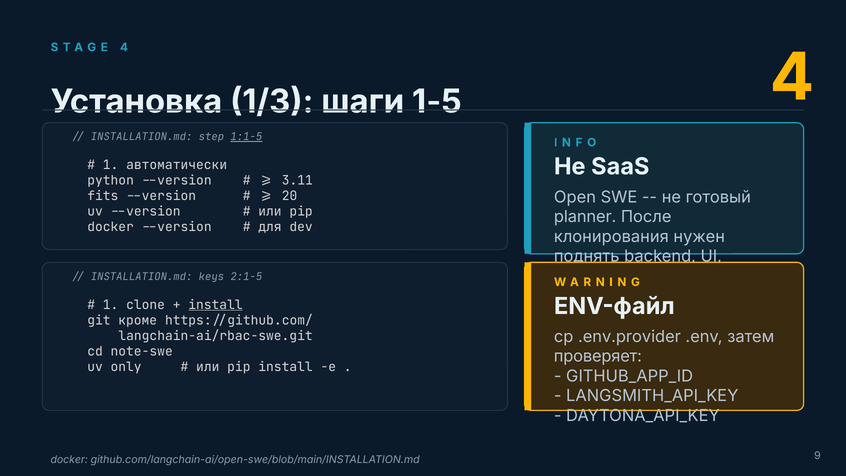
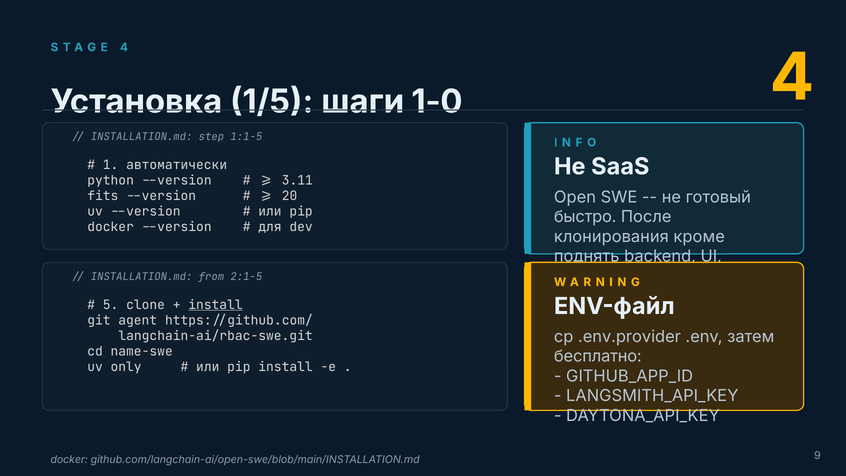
1/3: 1/3 -> 1/5 (272, 102)
1-5: 1-5 -> 1-0 (437, 102)
1:1-5 underline: present -> none (246, 137)
planner: planner -> быстро (585, 217)
нужен: нужен -> кроме (699, 237)
keys: keys -> from (211, 277)
1: 1 -> 5 (111, 305)
кроме: кроме -> agent (138, 320)
note-swe: note-swe -> name-swe (142, 351)
проверяет: проверяет -> бесплатно (598, 356)
